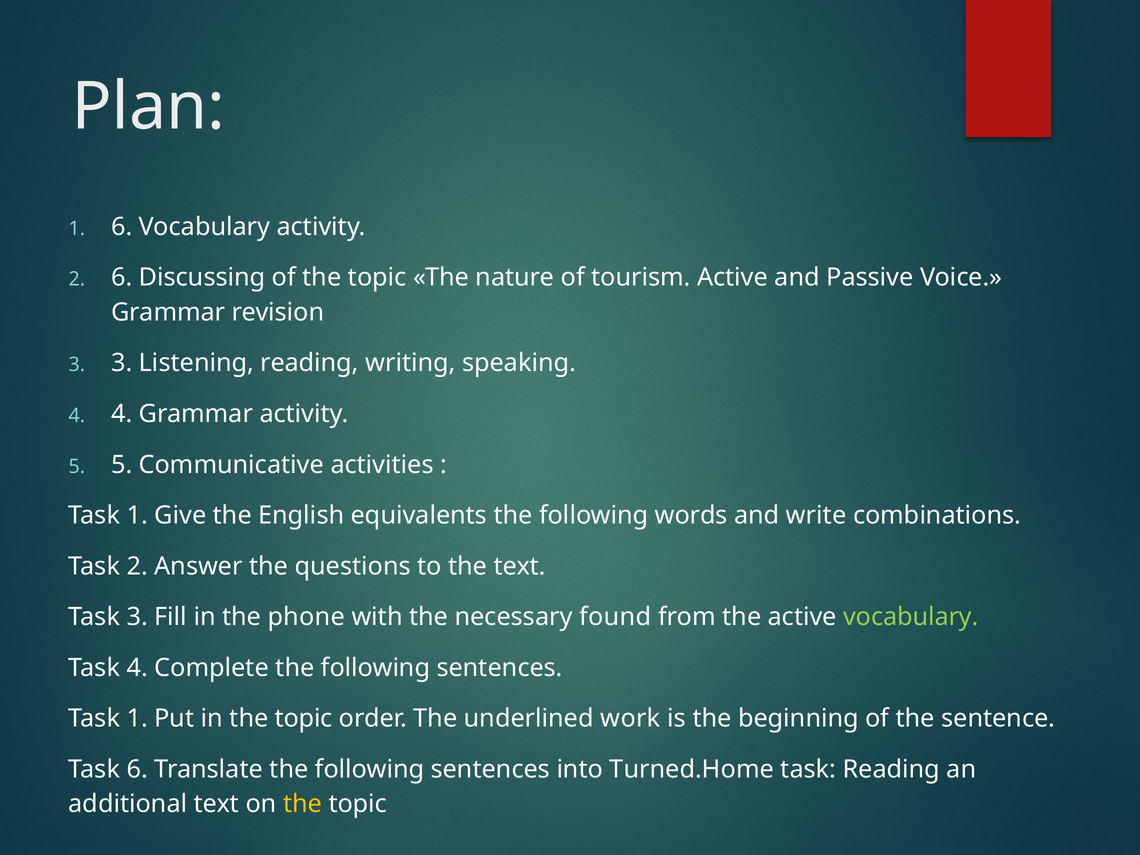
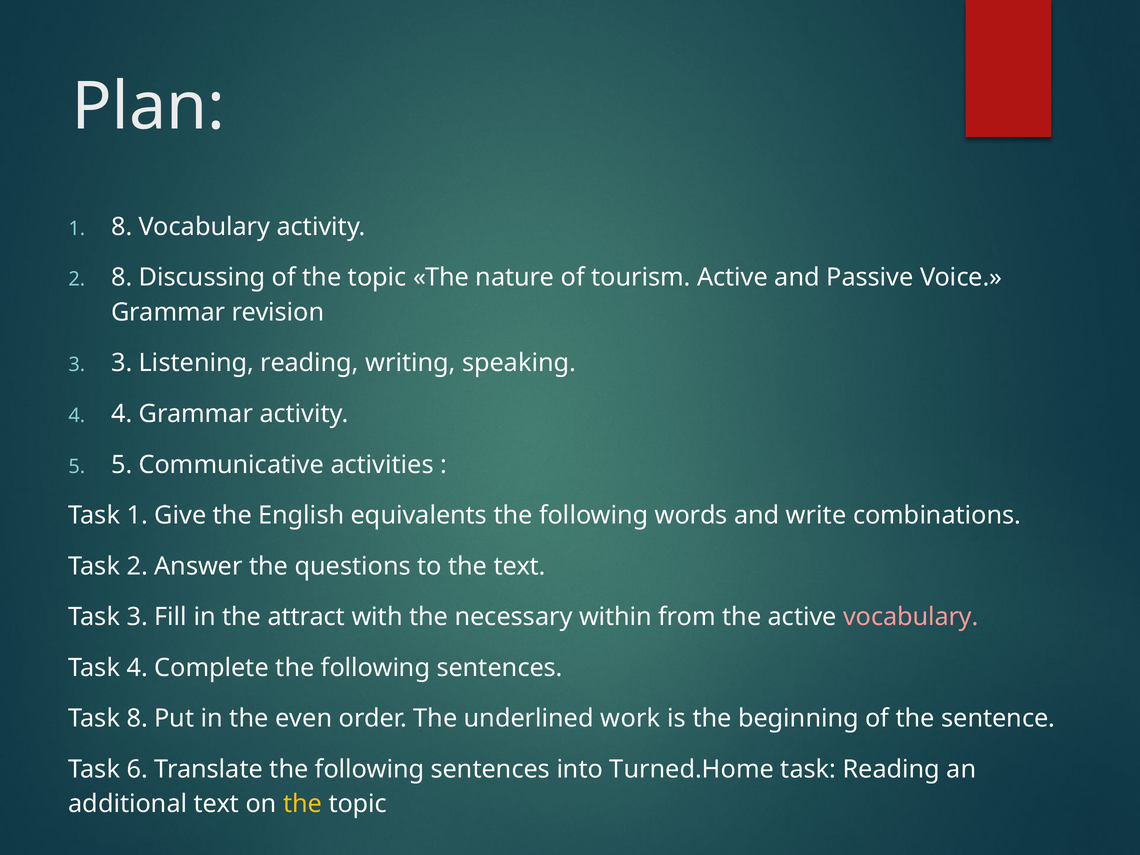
1 6: 6 -> 8 (122, 227)
2 6: 6 -> 8 (122, 277)
phone: phone -> attract (306, 617)
found: found -> within (616, 617)
vocabulary colour: light green -> pink (911, 617)
1: 1 -> 8 (137, 718)
in the topic: topic -> even (304, 718)
